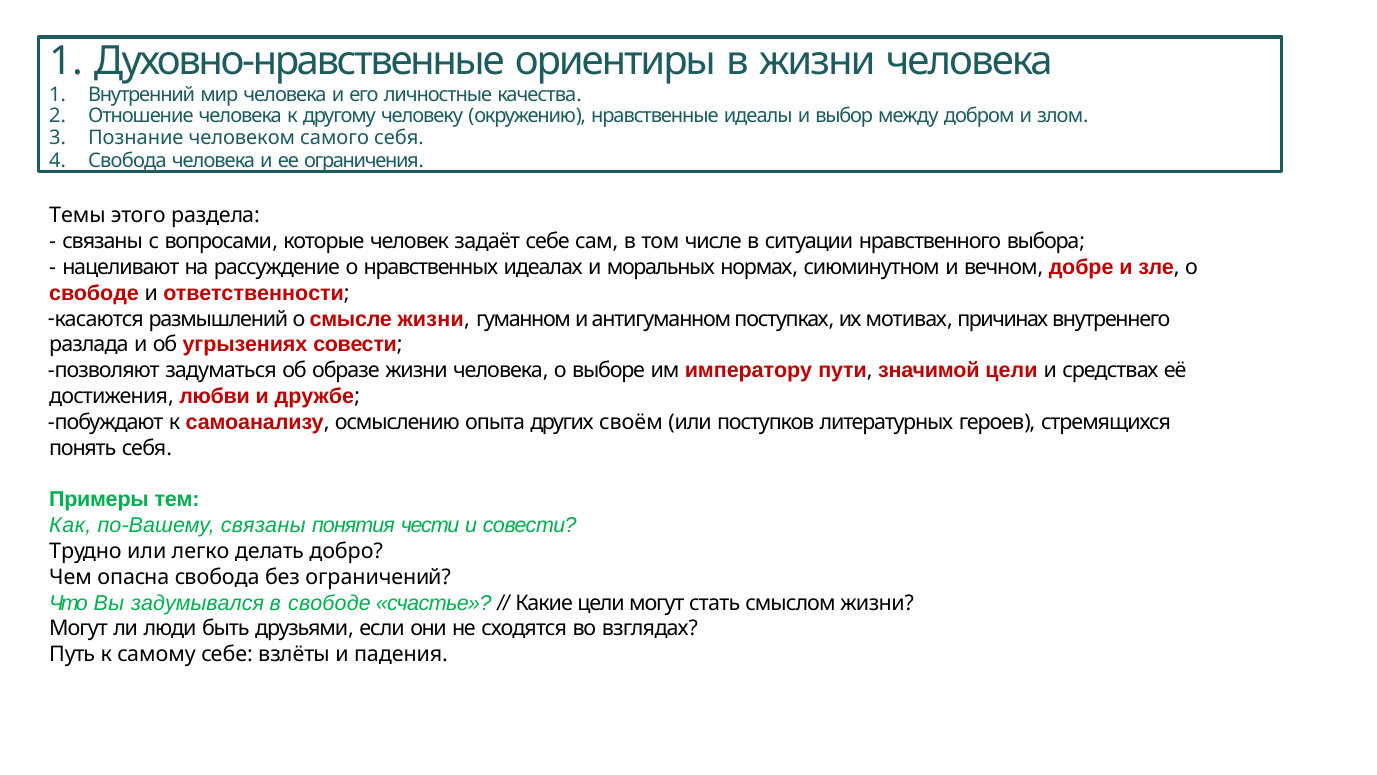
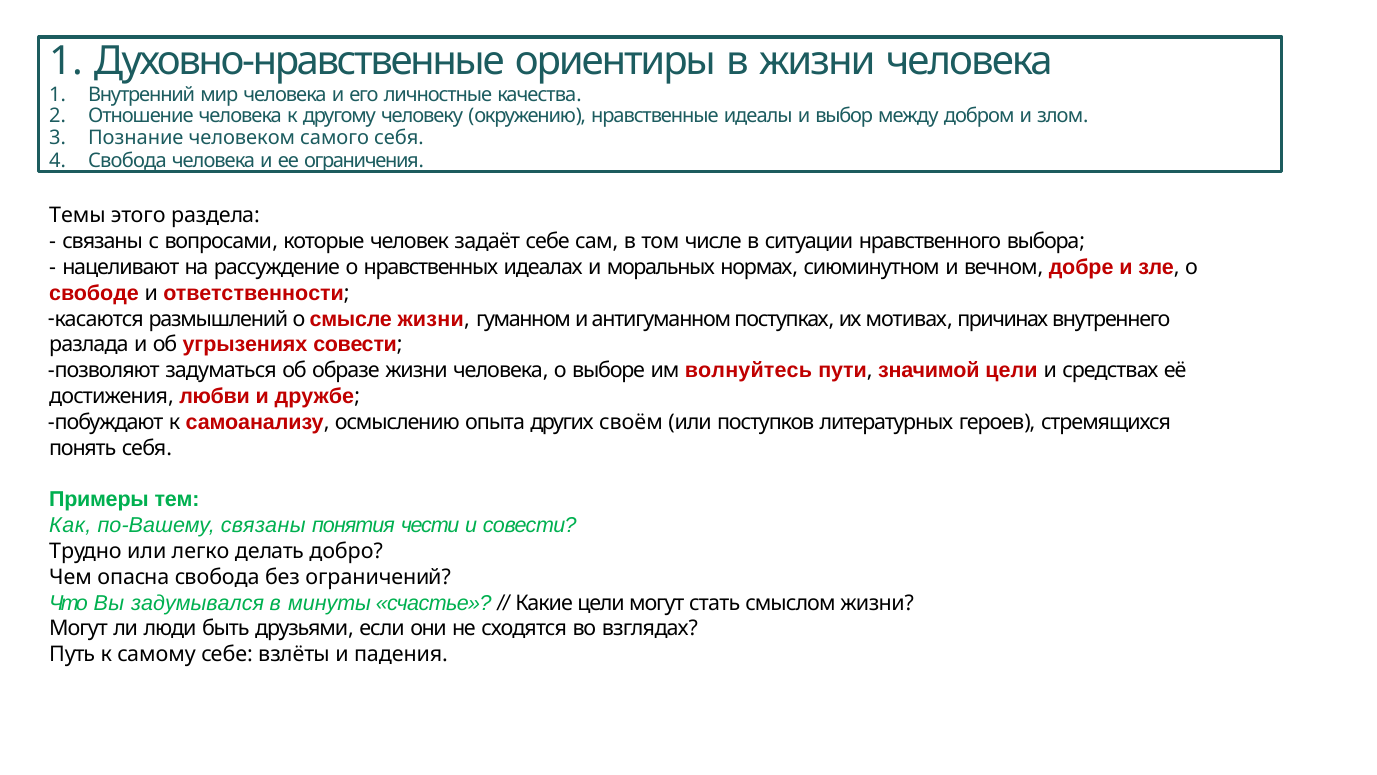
императору: императору -> волнуйтесь (748, 370)
в свободе: свободе -> минуты (330, 603)
